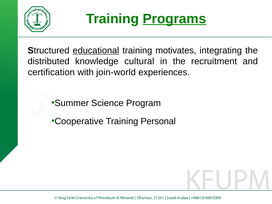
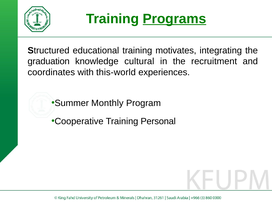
educational underline: present -> none (96, 51)
distributed: distributed -> graduation (49, 61)
certification: certification -> coordinates (51, 72)
join-world: join-world -> this-world (116, 72)
Science: Science -> Monthly (107, 103)
